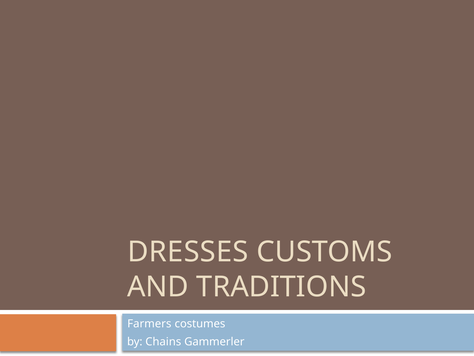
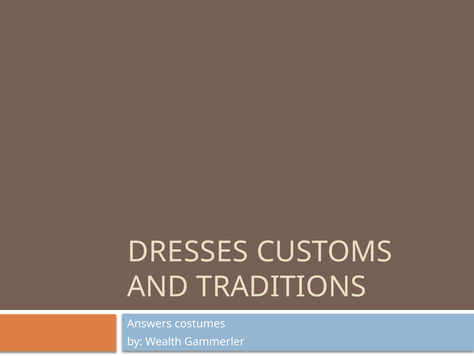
Farmers: Farmers -> Answers (149, 323)
Chains: Chains -> Wealth (163, 341)
